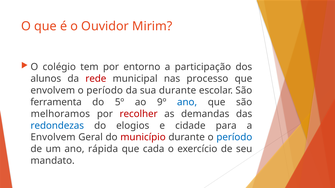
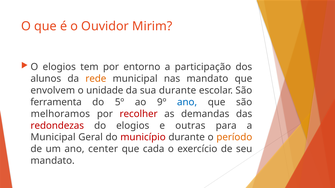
O colégio: colégio -> elogios (59, 67)
rede colour: red -> orange (96, 79)
nas processo: processo -> mandato (207, 79)
envolvem o período: período -> unidade (105, 91)
redondezas colour: blue -> red (57, 126)
cidade: cidade -> outras (190, 126)
Envolvem: Envolvem -> Municipal (53, 138)
período colour: blue -> orange (234, 138)
rápida: rápida -> center (103, 149)
